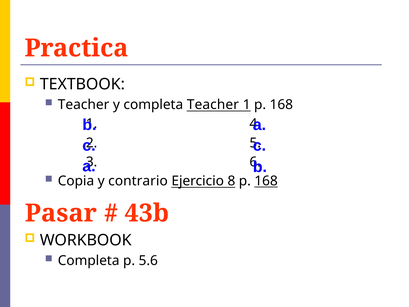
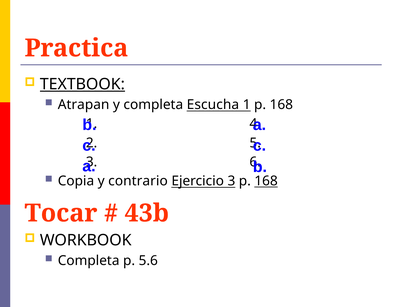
TEXTBOOK underline: none -> present (82, 84)
Teacher: Teacher -> Atrapan (84, 105)
completa Teacher: Teacher -> Escucha (213, 105)
Ejercicio 8: 8 -> 3 (231, 181)
Pasar: Pasar -> Tocar (61, 213)
